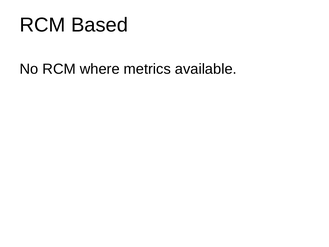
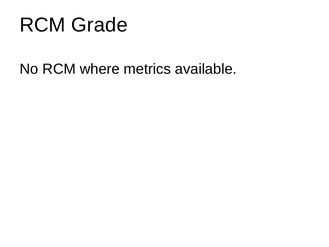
Based: Based -> Grade (99, 25)
